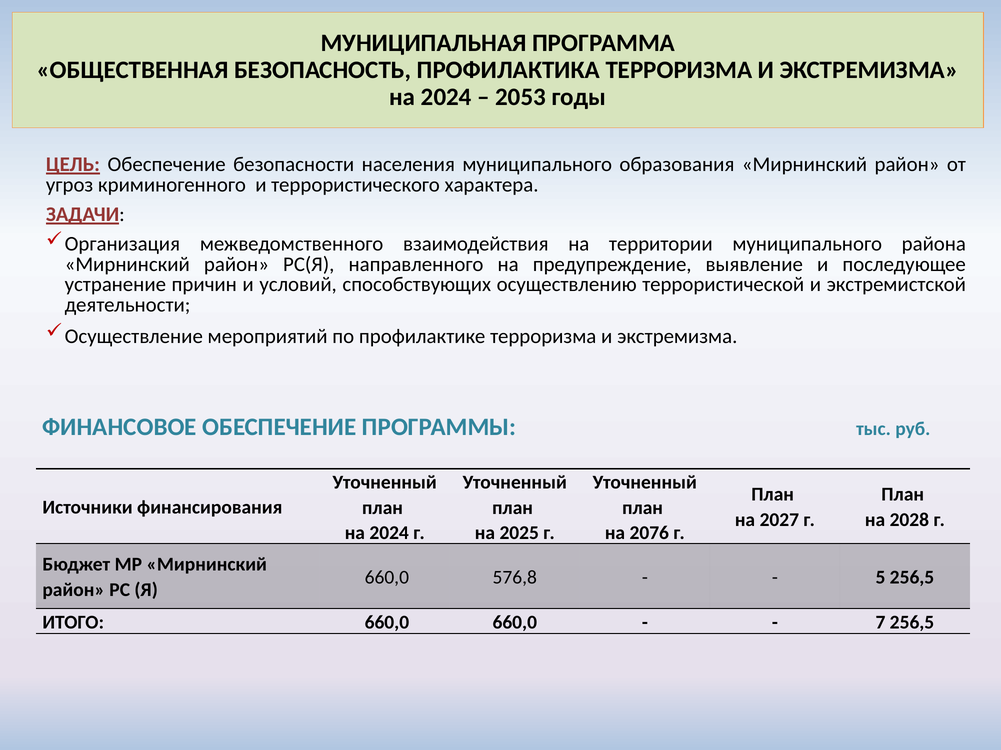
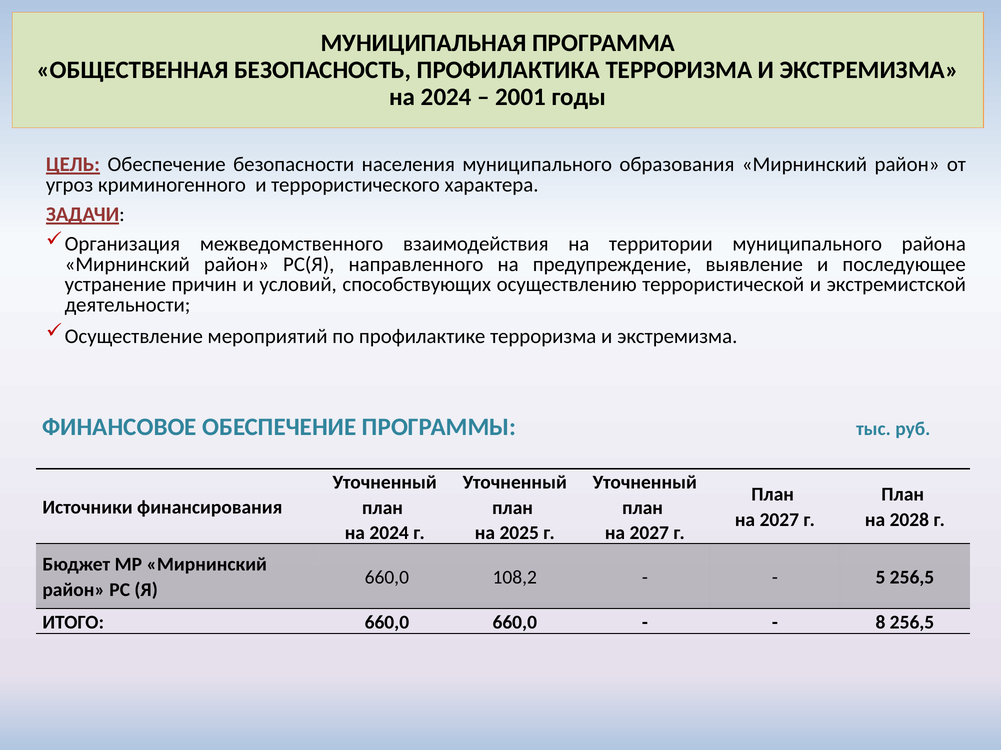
2053: 2053 -> 2001 (521, 97)
2076: 2076 -> 2027 (649, 534)
576,8: 576,8 -> 108,2 (515, 578)
7: 7 -> 8 (880, 623)
